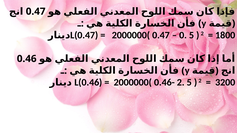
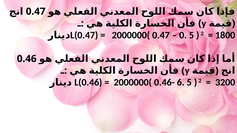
0.46- 2: 2 -> 6 (181, 83)
